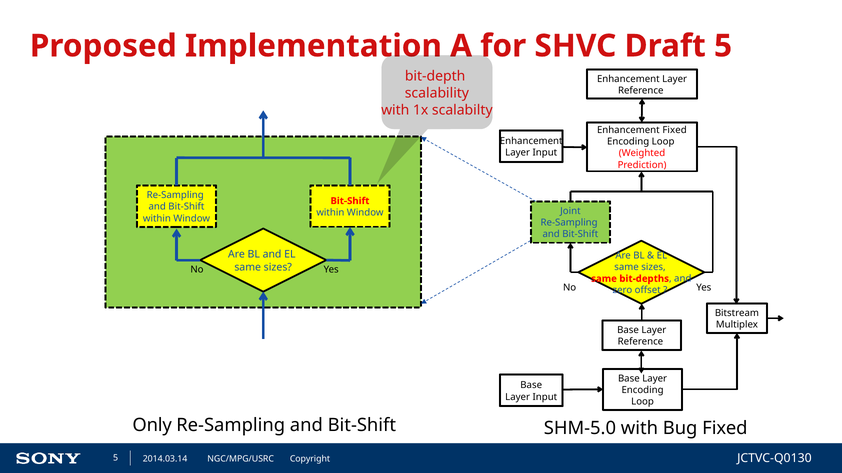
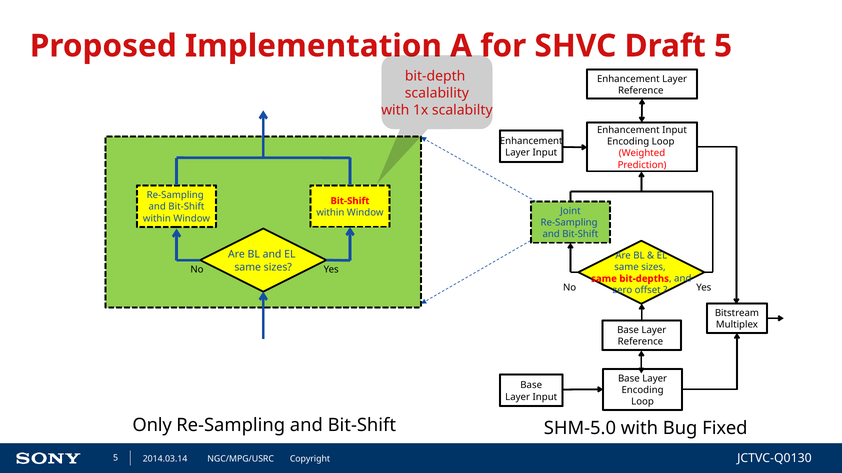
Enhancement Fixed: Fixed -> Input (675, 130)
